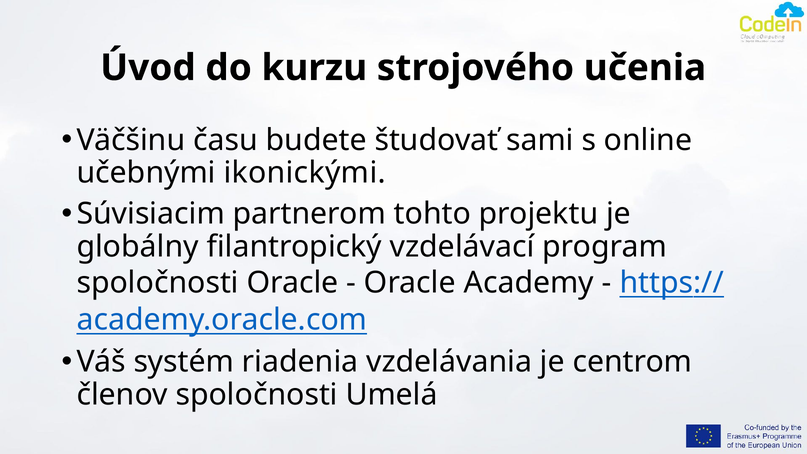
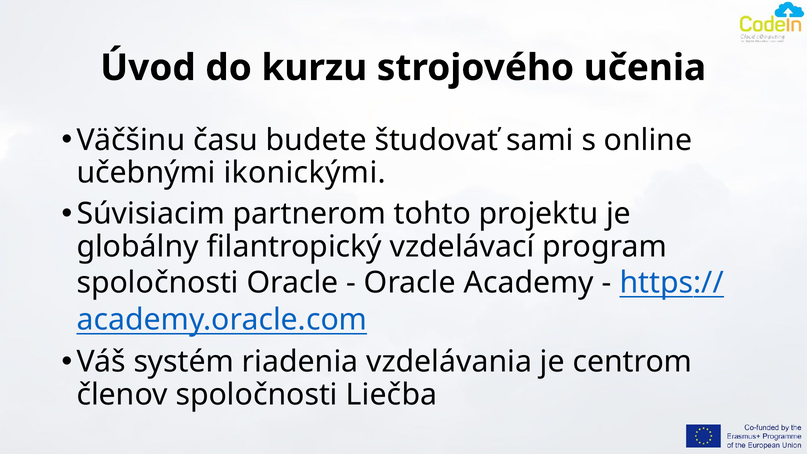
Umelá: Umelá -> Liečba (391, 395)
